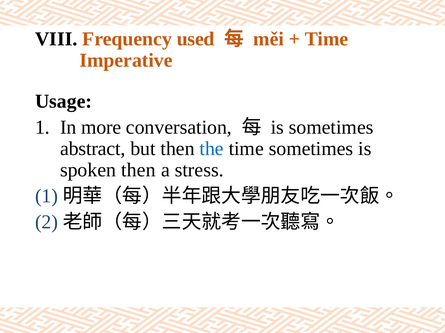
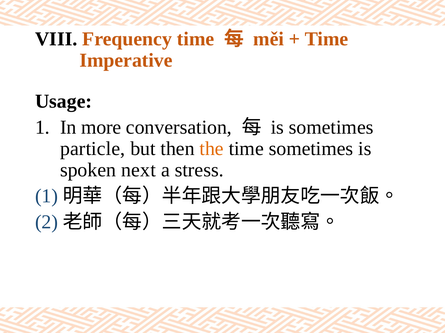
Frequency used: used -> time (196, 39)
abstract: abstract -> particle (93, 149)
the colour: blue -> orange (212, 149)
spoken then: then -> next (139, 170)
